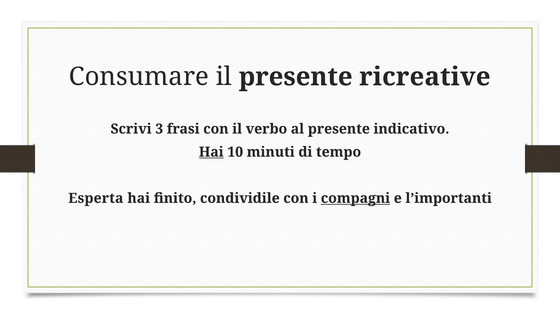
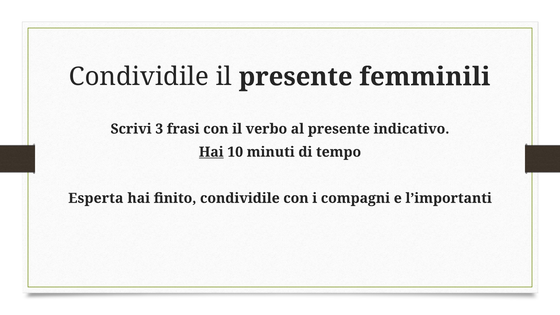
Consumare: Consumare -> Condividile (139, 77)
ricreative: ricreative -> femminili (425, 77)
compagni underline: present -> none (355, 198)
